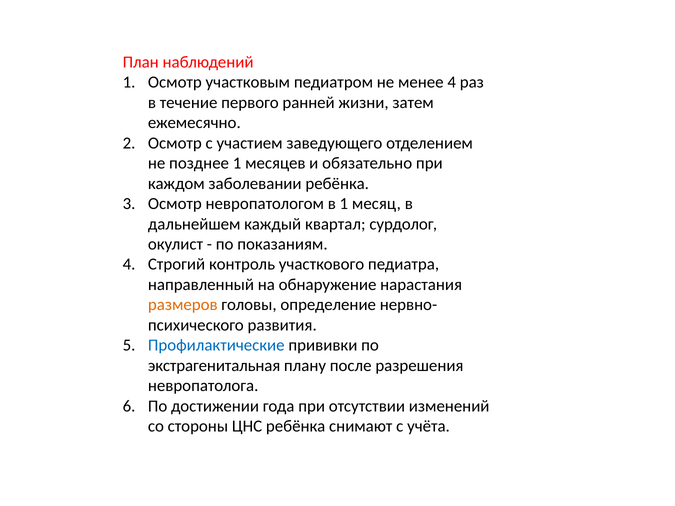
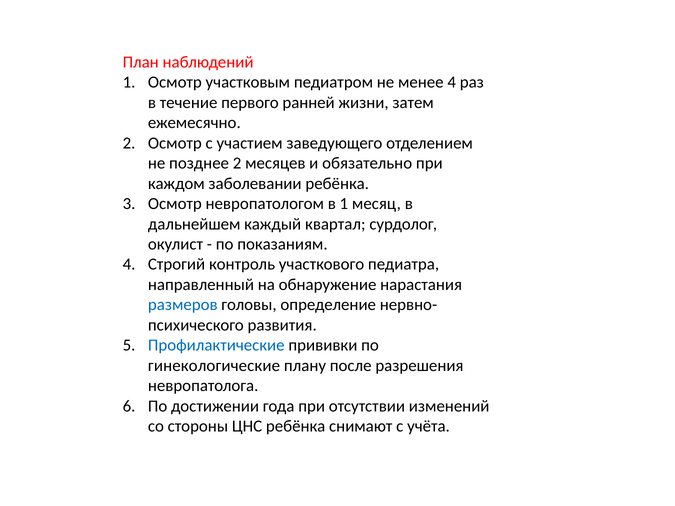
позднее 1: 1 -> 2 (237, 163)
размеров colour: orange -> blue (183, 305)
экстрагенитальная: экстрагенитальная -> гинекологические (214, 366)
